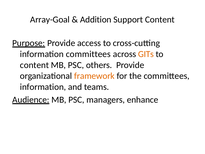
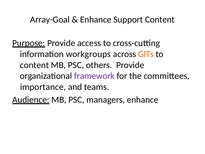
Addition: Addition -> Enhance (96, 20)
information committees: committees -> workgroups (88, 54)
framework colour: orange -> purple (94, 76)
information: information -> importance (43, 87)
